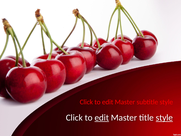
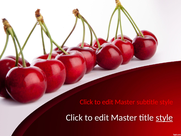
edit underline: present -> none (102, 117)
